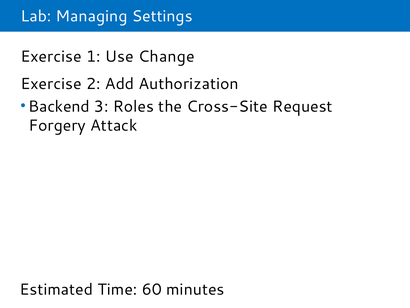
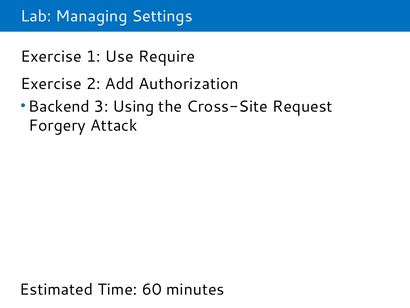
Change: Change -> Require (167, 56)
Roles: Roles -> Using (133, 106)
